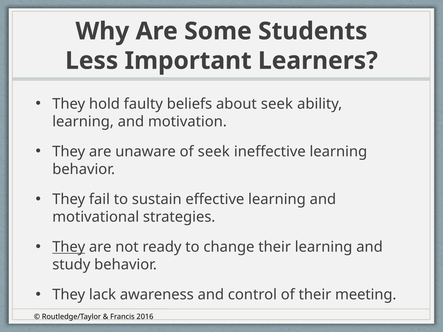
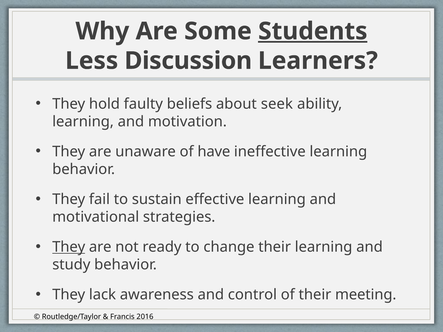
Students underline: none -> present (313, 31)
Important: Important -> Discussion (188, 61)
of seek: seek -> have (214, 152)
